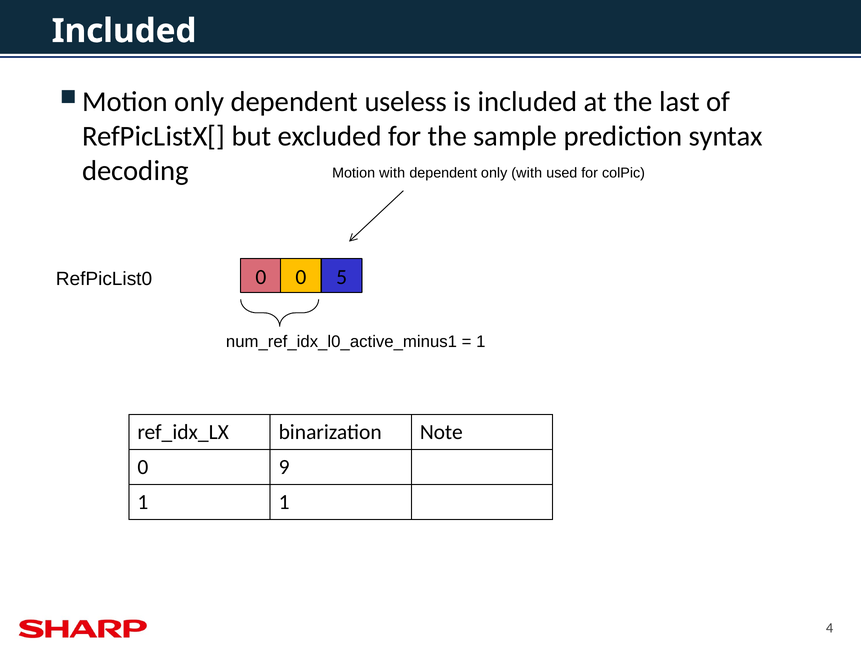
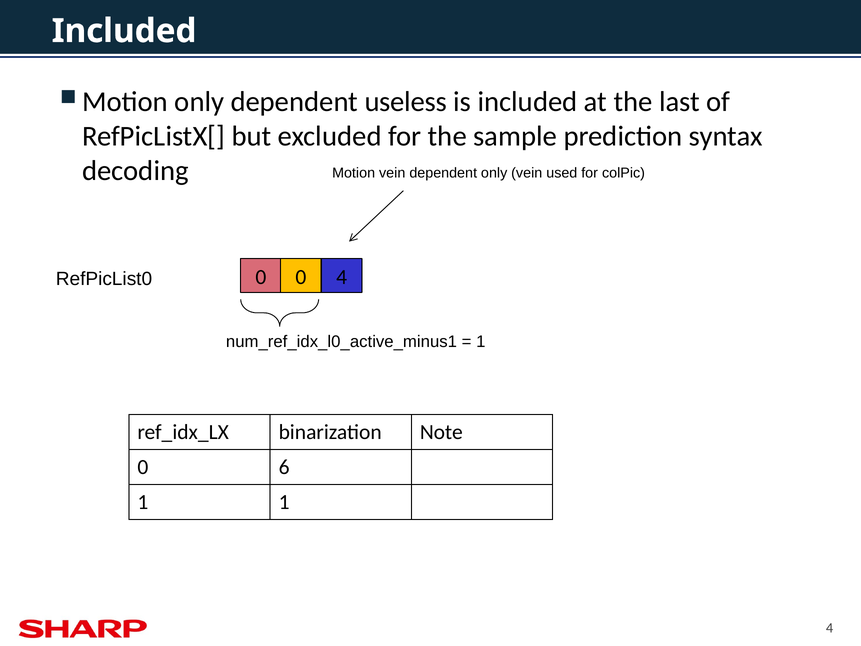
Motion with: with -> vein (392, 173)
only with: with -> vein (527, 173)
0 5: 5 -> 4 (342, 277)
9: 9 -> 6 (284, 467)
